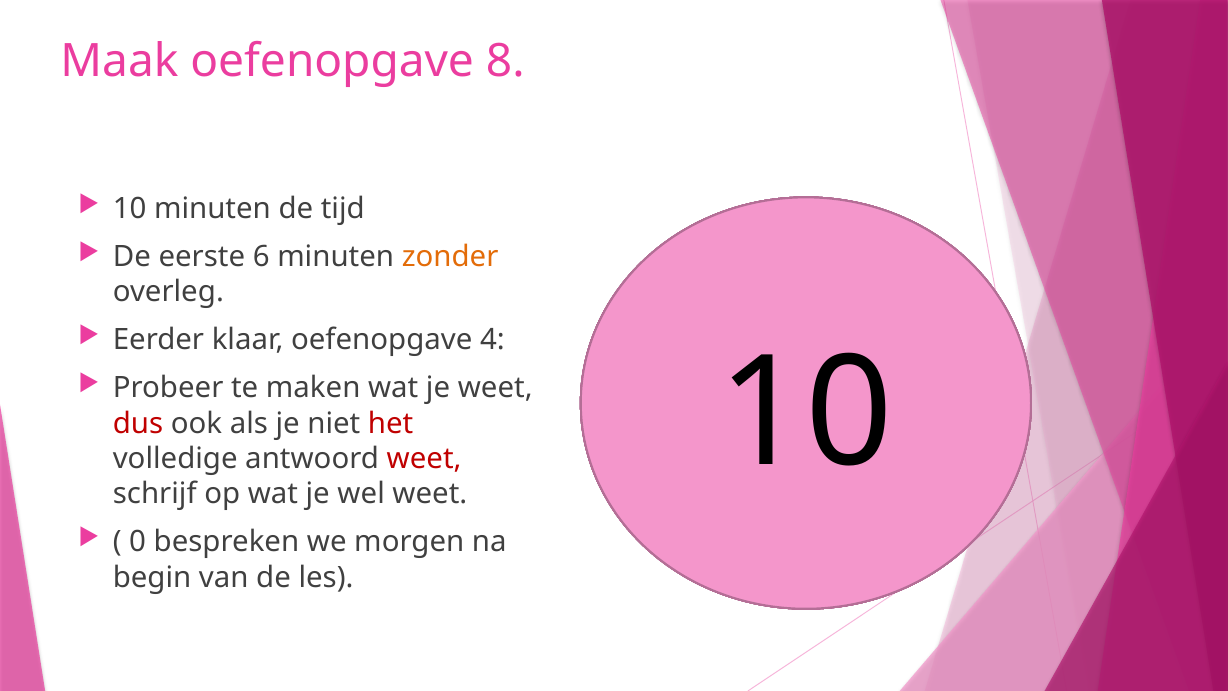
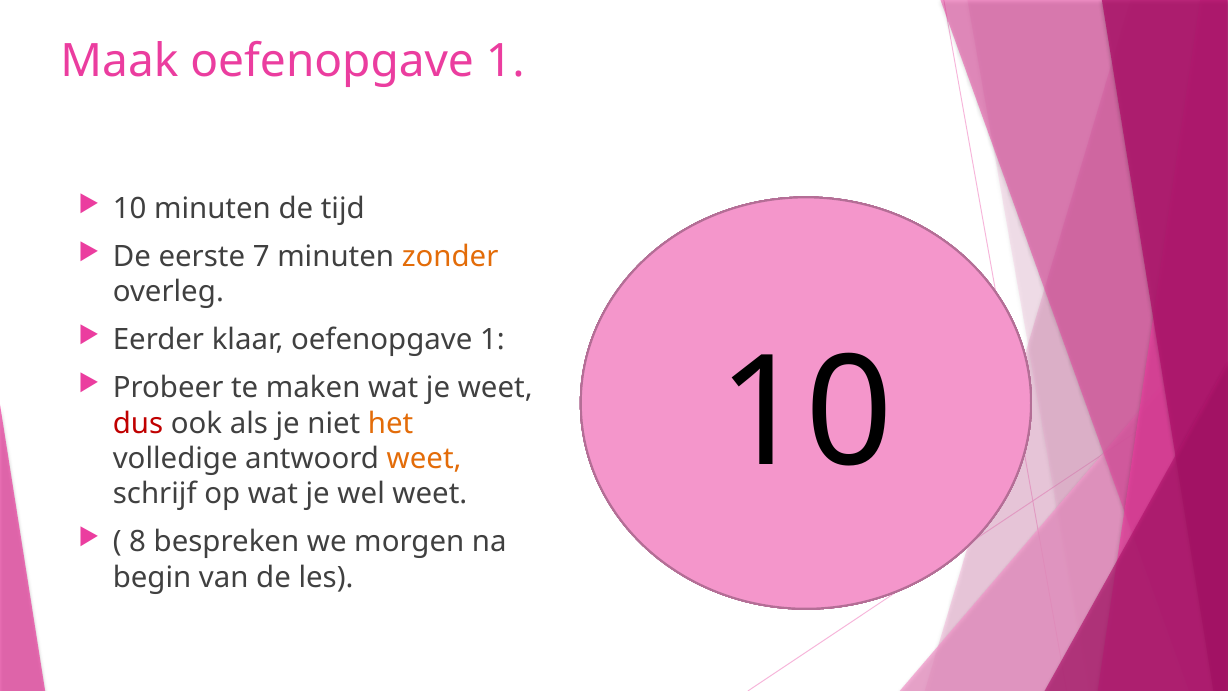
Maak oefenopgave 8: 8 -> 1 (505, 62)
6: 6 -> 7 (261, 257)
klaar oefenopgave 4: 4 -> 1 (492, 340)
het colour: red -> orange (391, 423)
weet colour: red -> orange (424, 459)
0: 0 -> 8 (138, 542)
